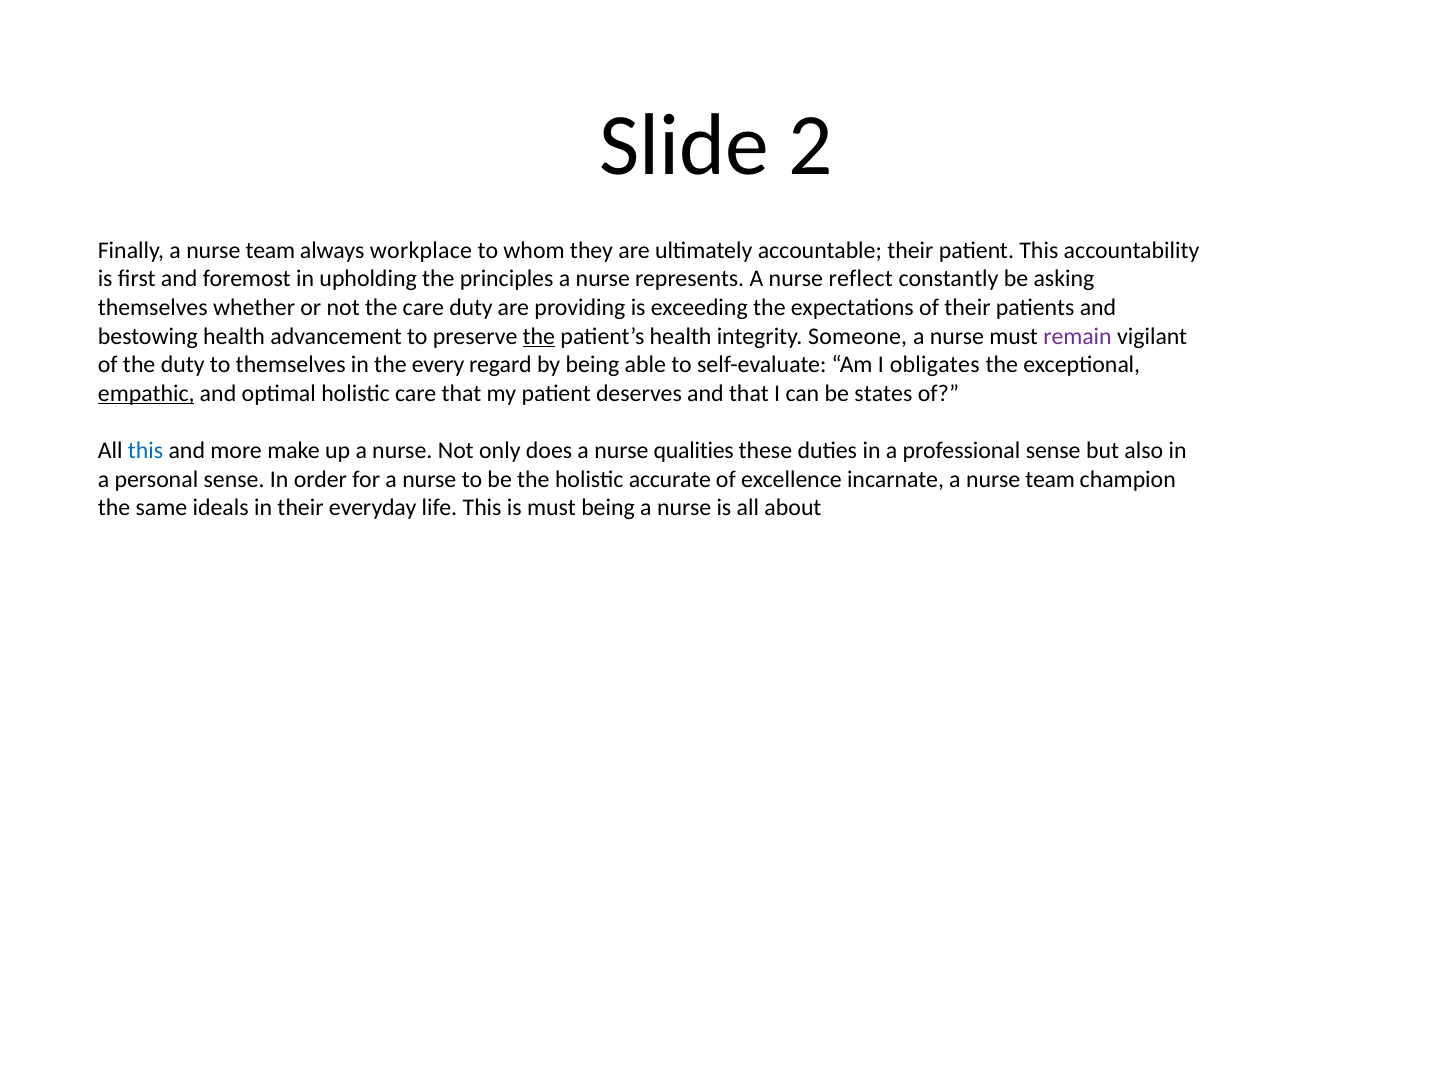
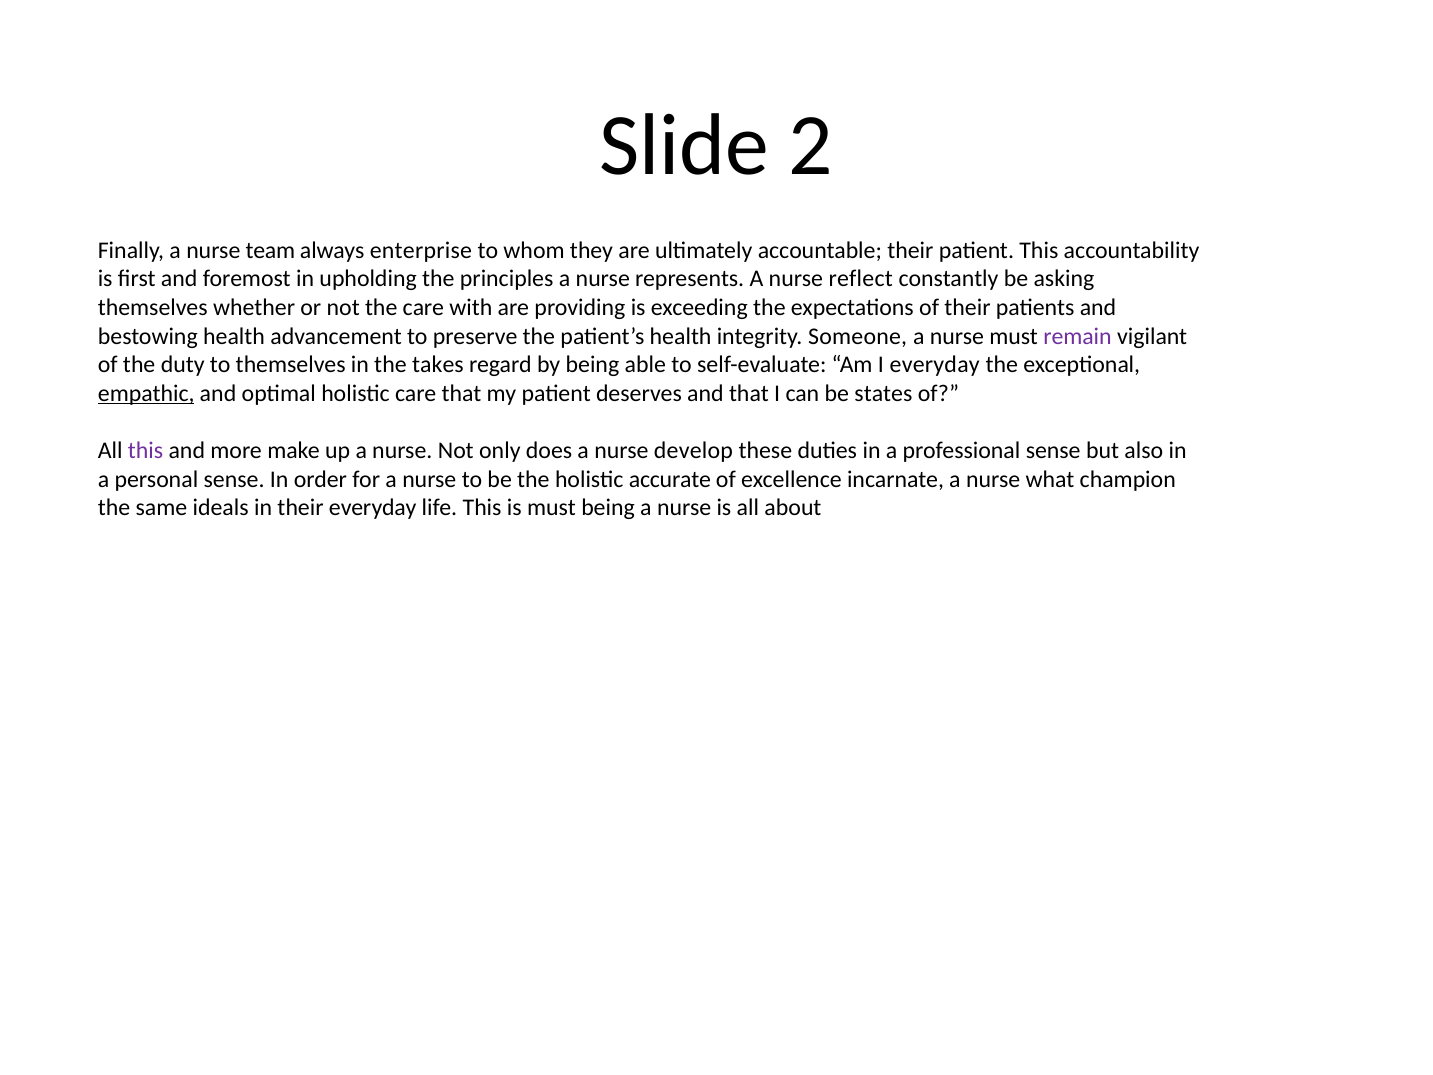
workplace: workplace -> enterprise (421, 250)
care duty: duty -> with (471, 307)
the underline: present -> none (539, 336)
every: every -> takes (438, 365)
I obligates: obligates -> everyday (935, 365)
this colour: blue -> purple (146, 451)
qualities: qualities -> develop (693, 451)
incarnate a nurse team: team -> what (1050, 479)
